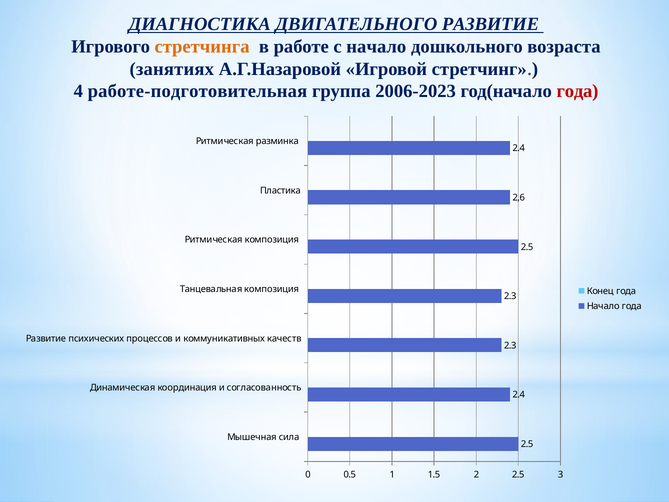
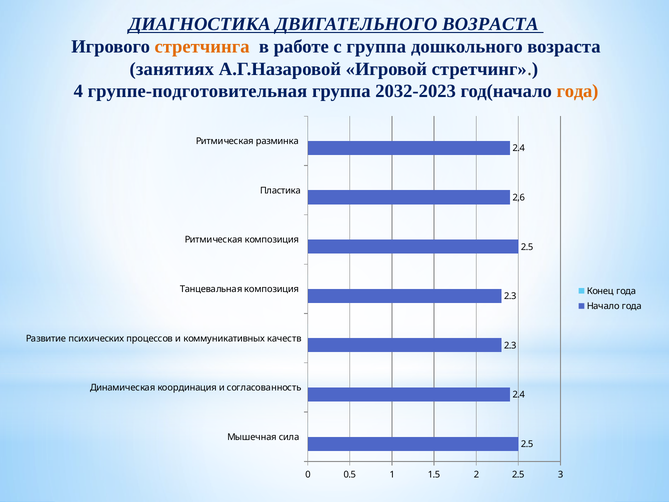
ДВИГАТЕЛЬНОГО РАЗВИТИЕ: РАЗВИТИЕ -> ВОЗРАСТА (490, 24)
с начало: начало -> группа (376, 47)
работе-подготовительная: работе-подготовительная -> группе-подготовительная (197, 91)
2006-2023: 2006-2023 -> 2032-2023 (416, 91)
года colour: red -> orange (577, 91)
